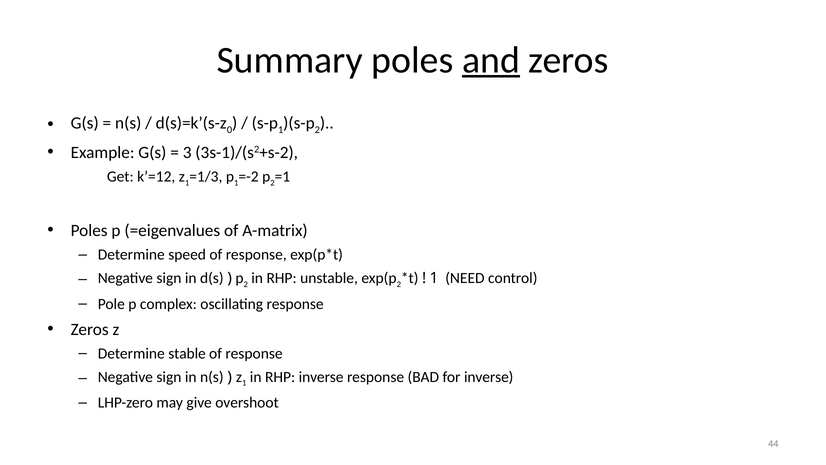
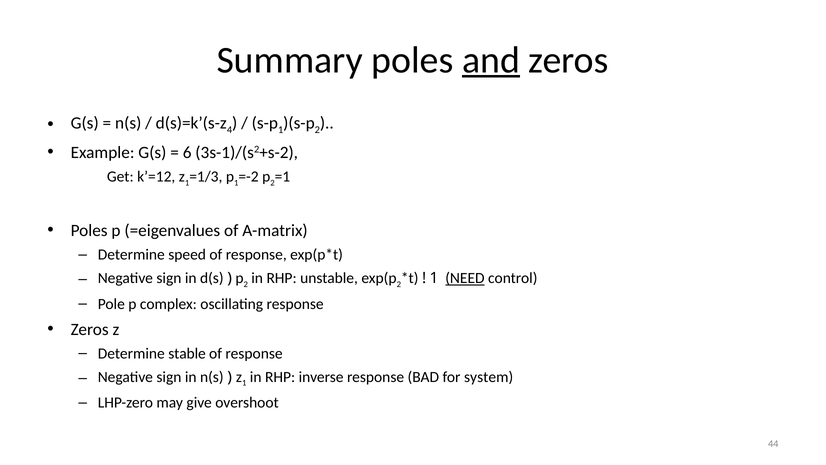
0: 0 -> 4 (230, 130)
3: 3 -> 6 (187, 152)
NEED underline: none -> present (465, 278)
for inverse: inverse -> system (489, 377)
